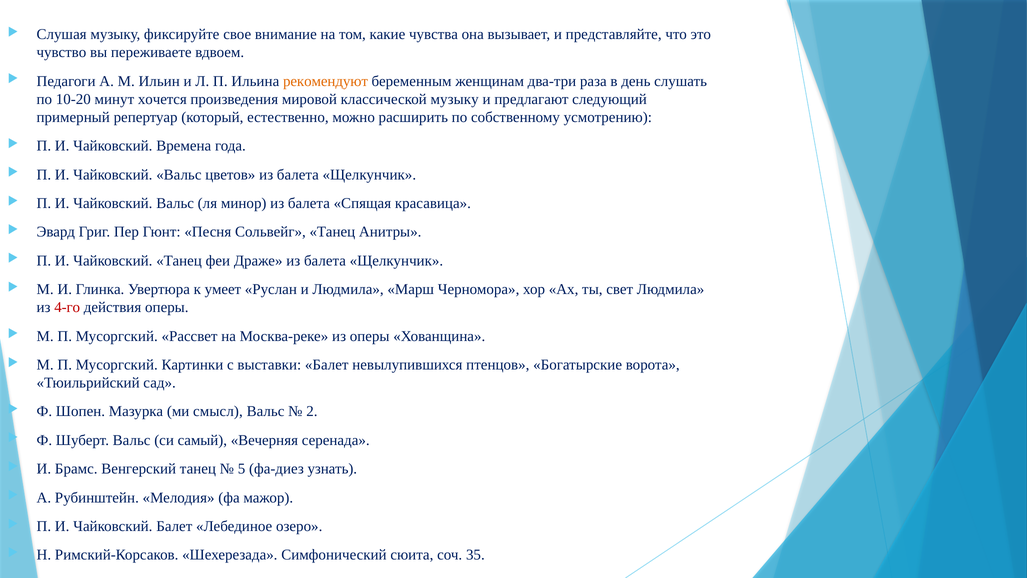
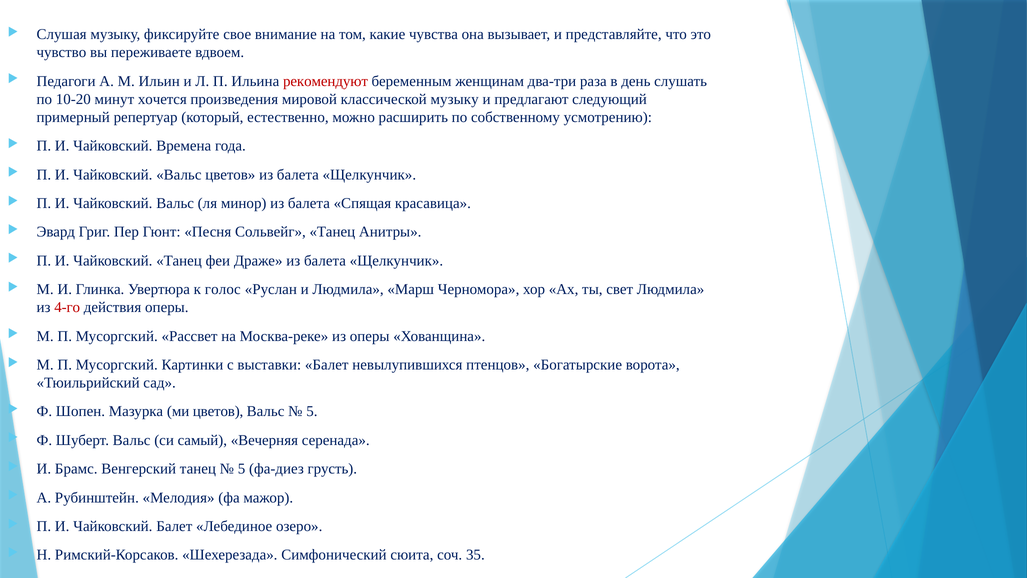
рекомендуют colour: orange -> red (325, 81)
умеет: умеет -> голос (223, 289)
ми смысл: смысл -> цветов (218, 411)
2: 2 -> 5 (312, 411)
узнать: узнать -> грусть (332, 469)
